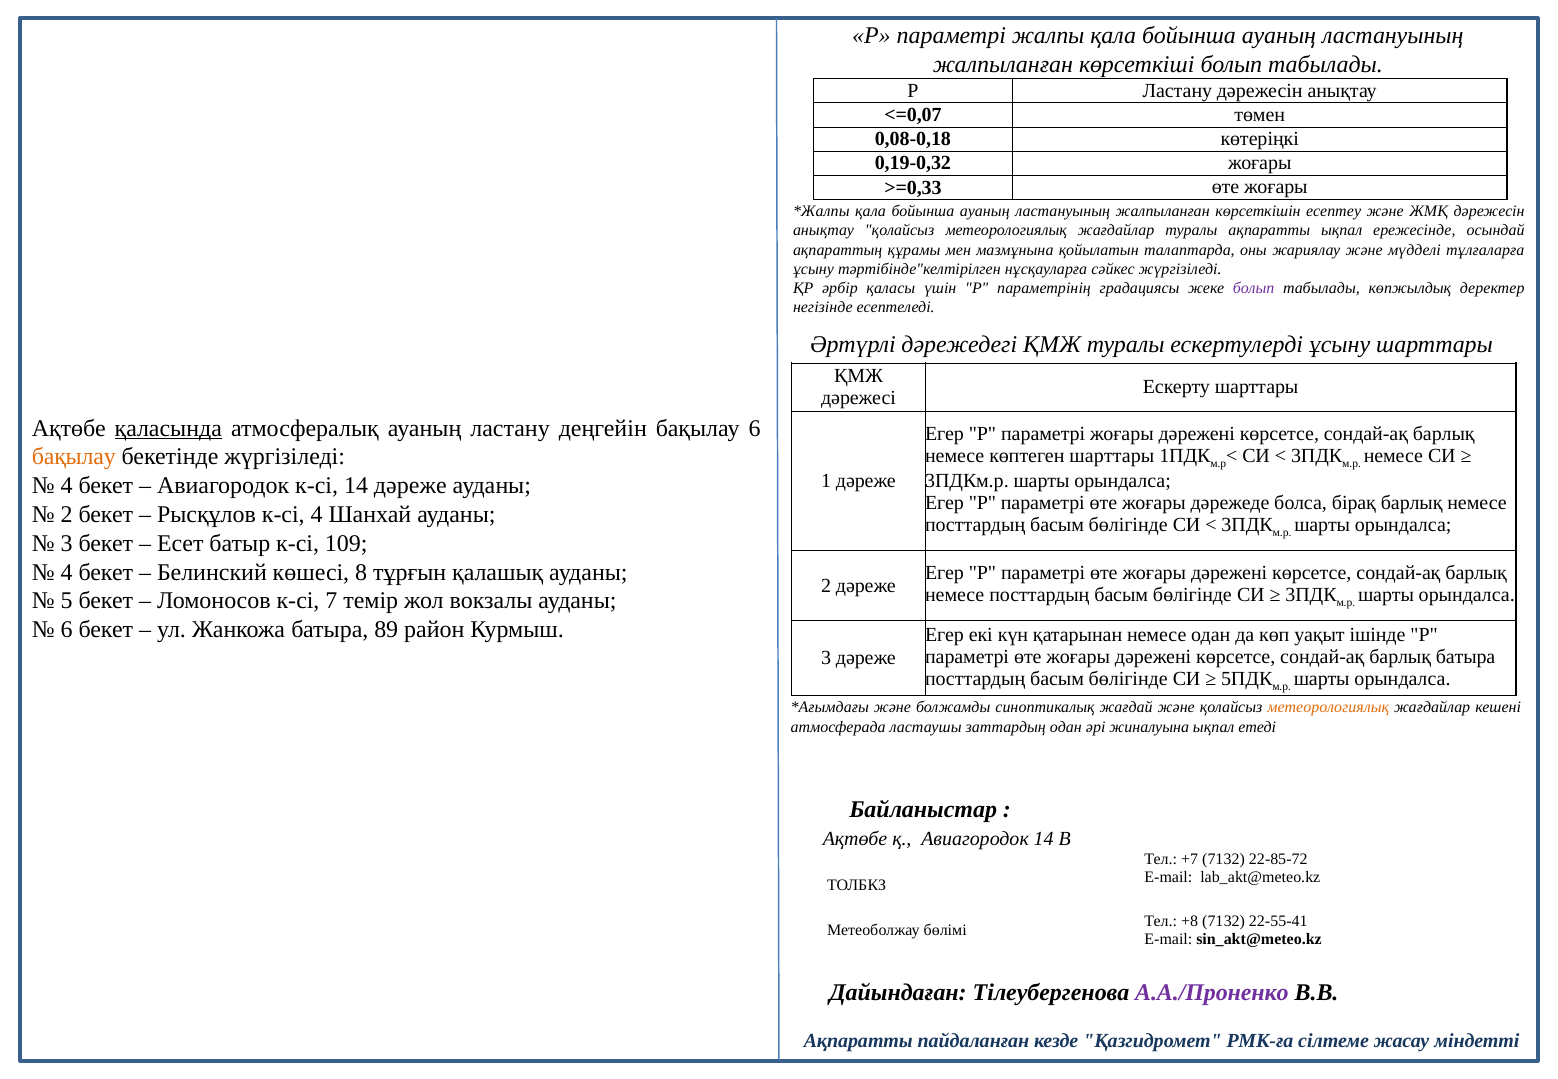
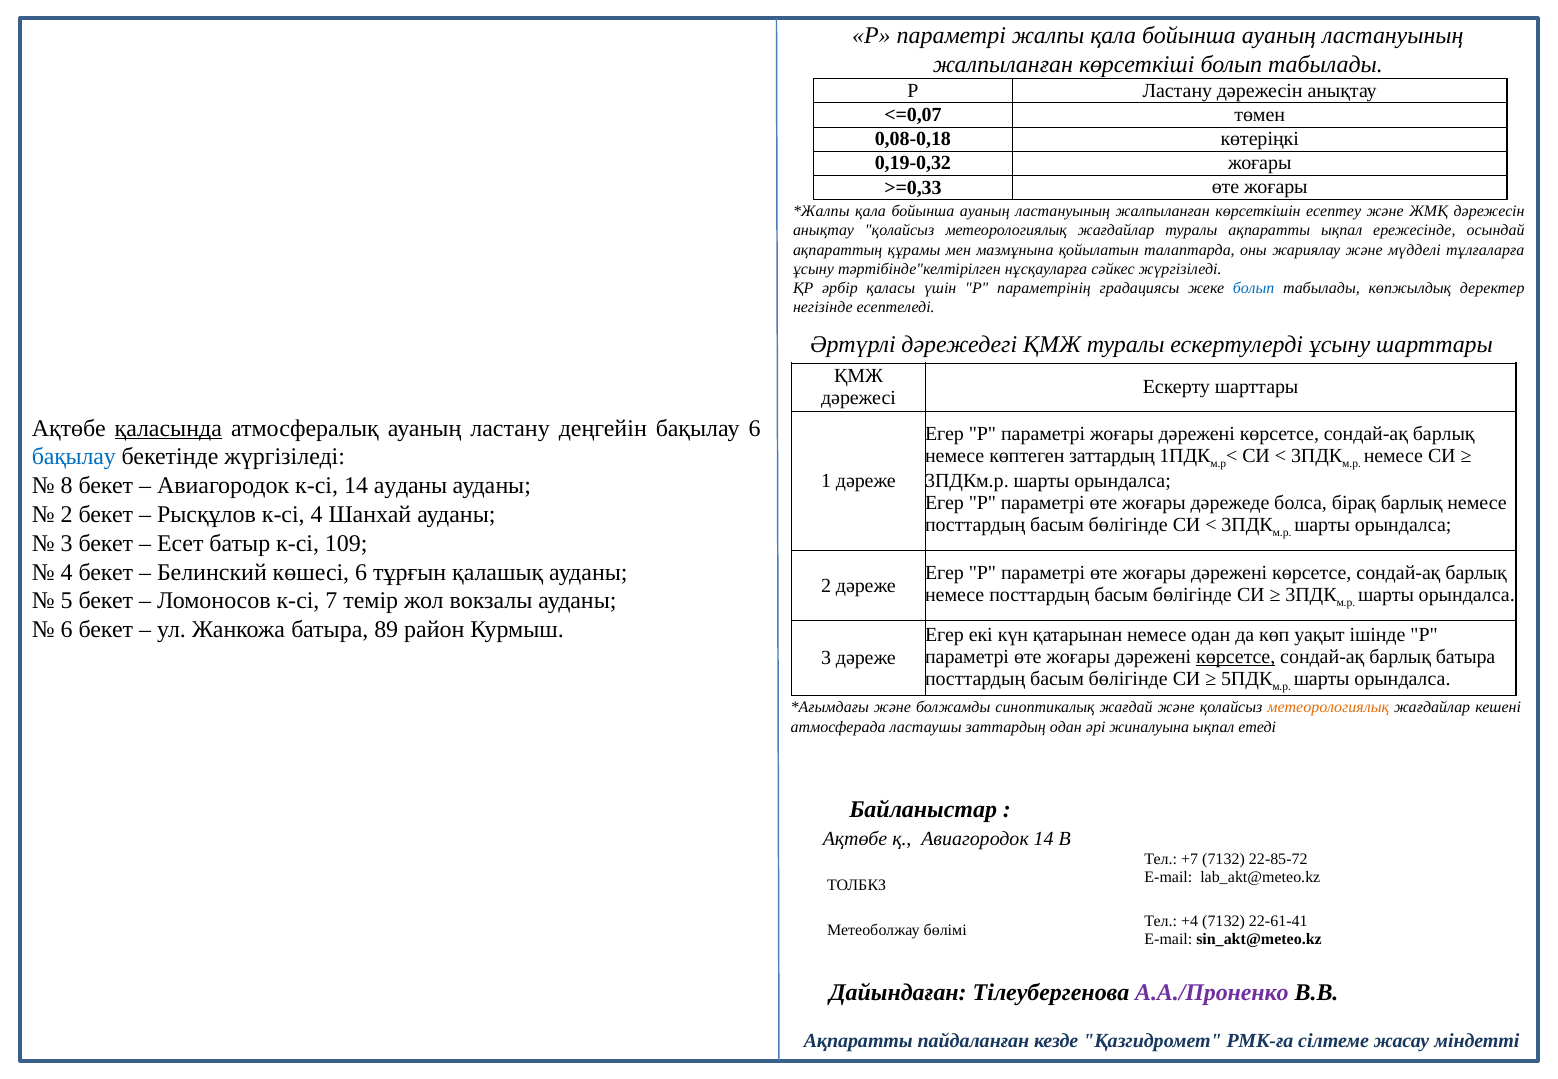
болып colour: purple -> blue (1254, 288)
бақылау colour: orange -> blue (74, 457)
көптеген шарттары: шарттары -> заттардың (1112, 456)
4: 4 -> 8 (67, 486)
14 дәреже: дәреже -> ауданы (411, 486)
көшесі 8: 8 -> 6 (361, 572)
көрсетсе underline: none -> present (1236, 657)
+8: +8 -> +4 (1190, 921)
22-55-41: 22-55-41 -> 22-61-41 (1278, 921)
